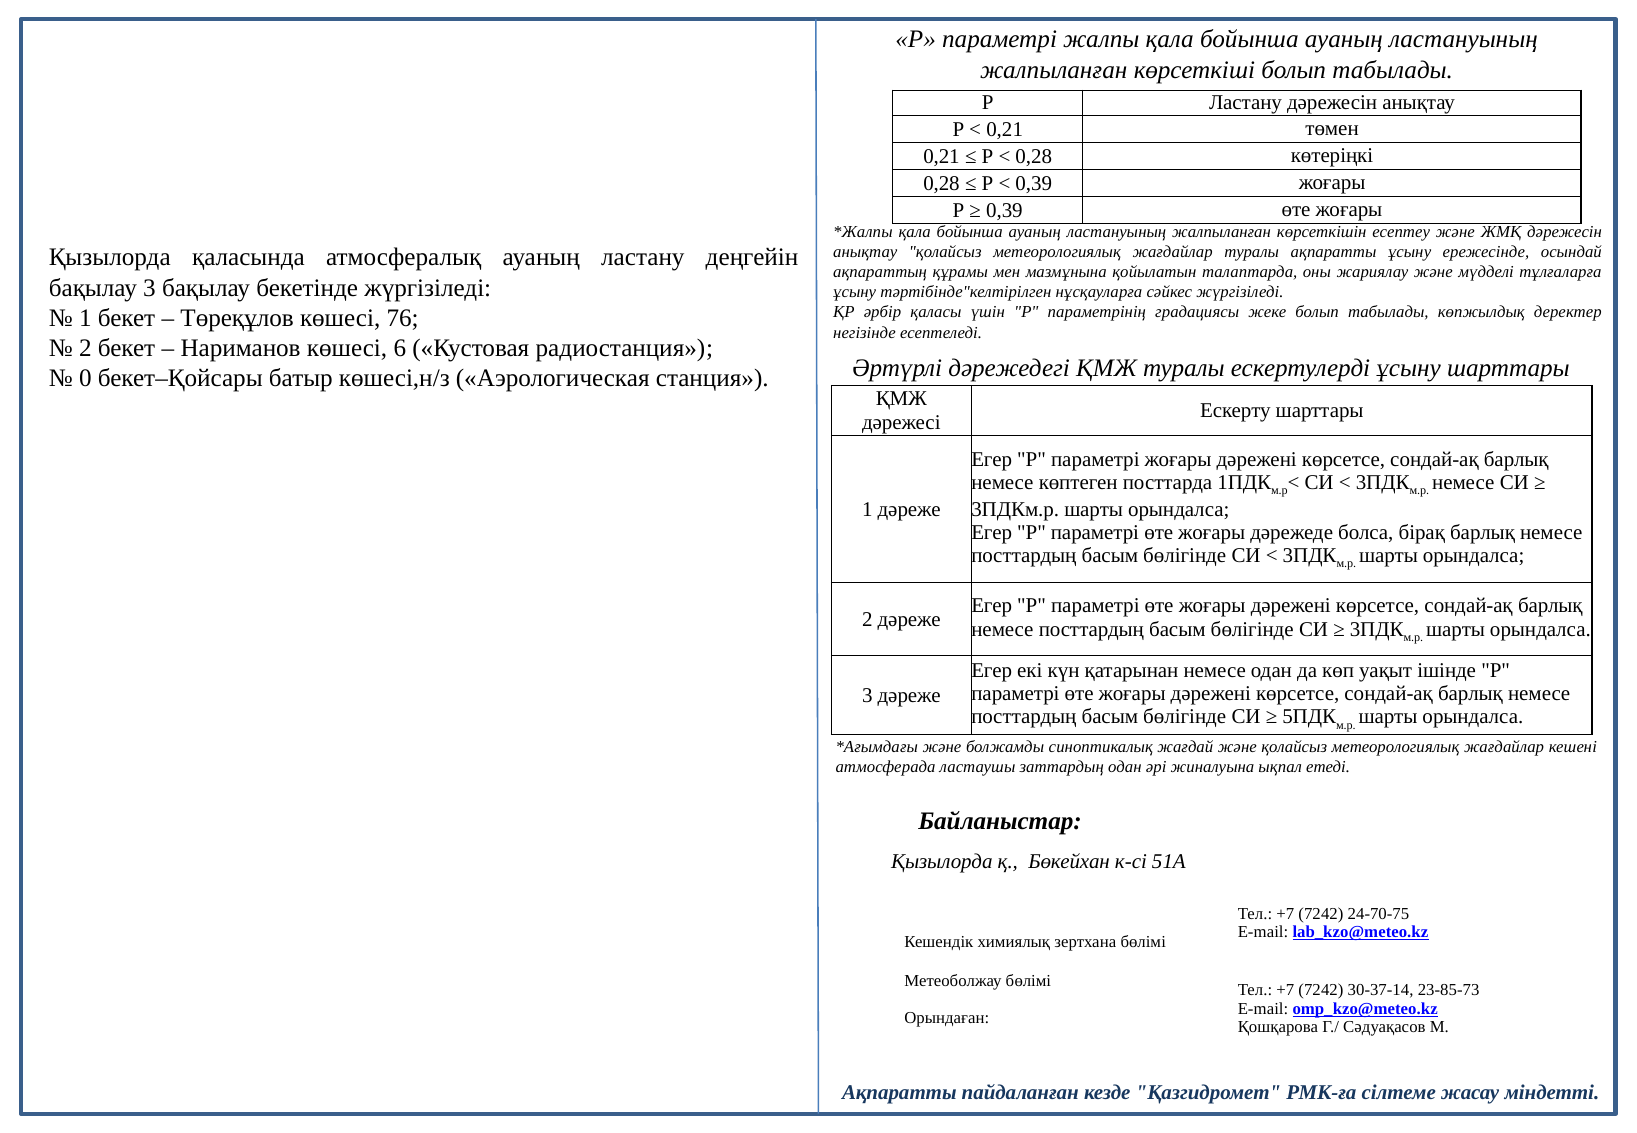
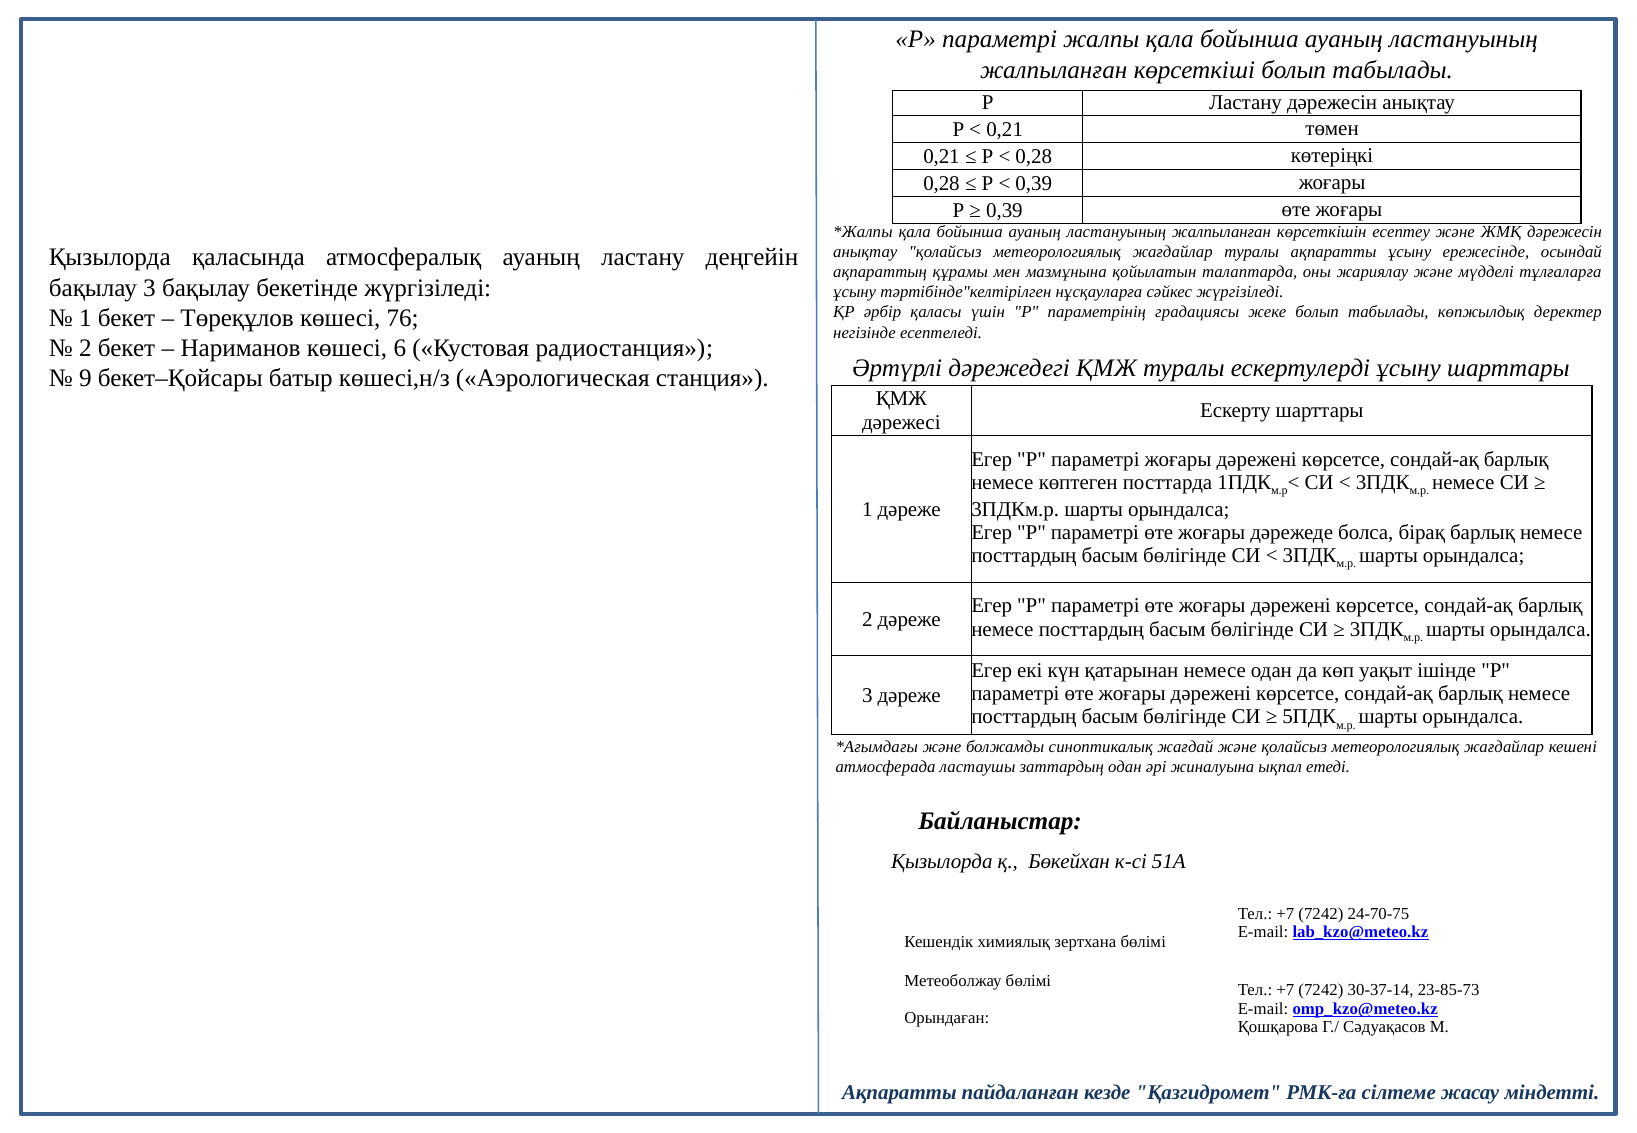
0: 0 -> 9 (85, 379)
